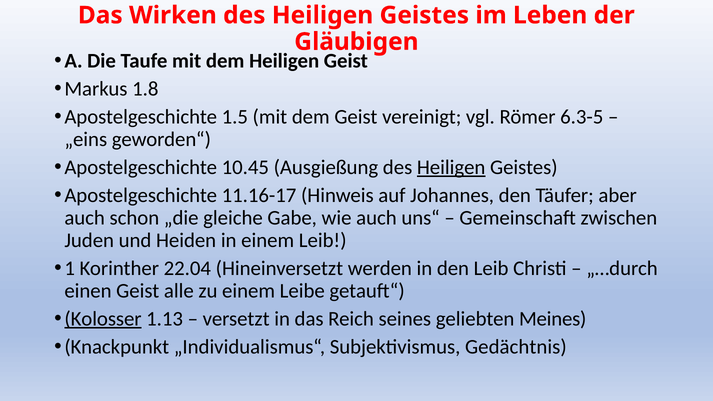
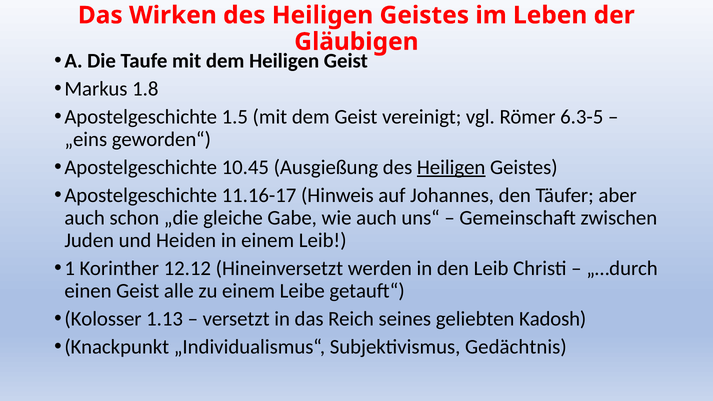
22.04: 22.04 -> 12.12 (187, 268)
Kolosser underline: present -> none (103, 319)
Meines: Meines -> Kadosh (553, 319)
